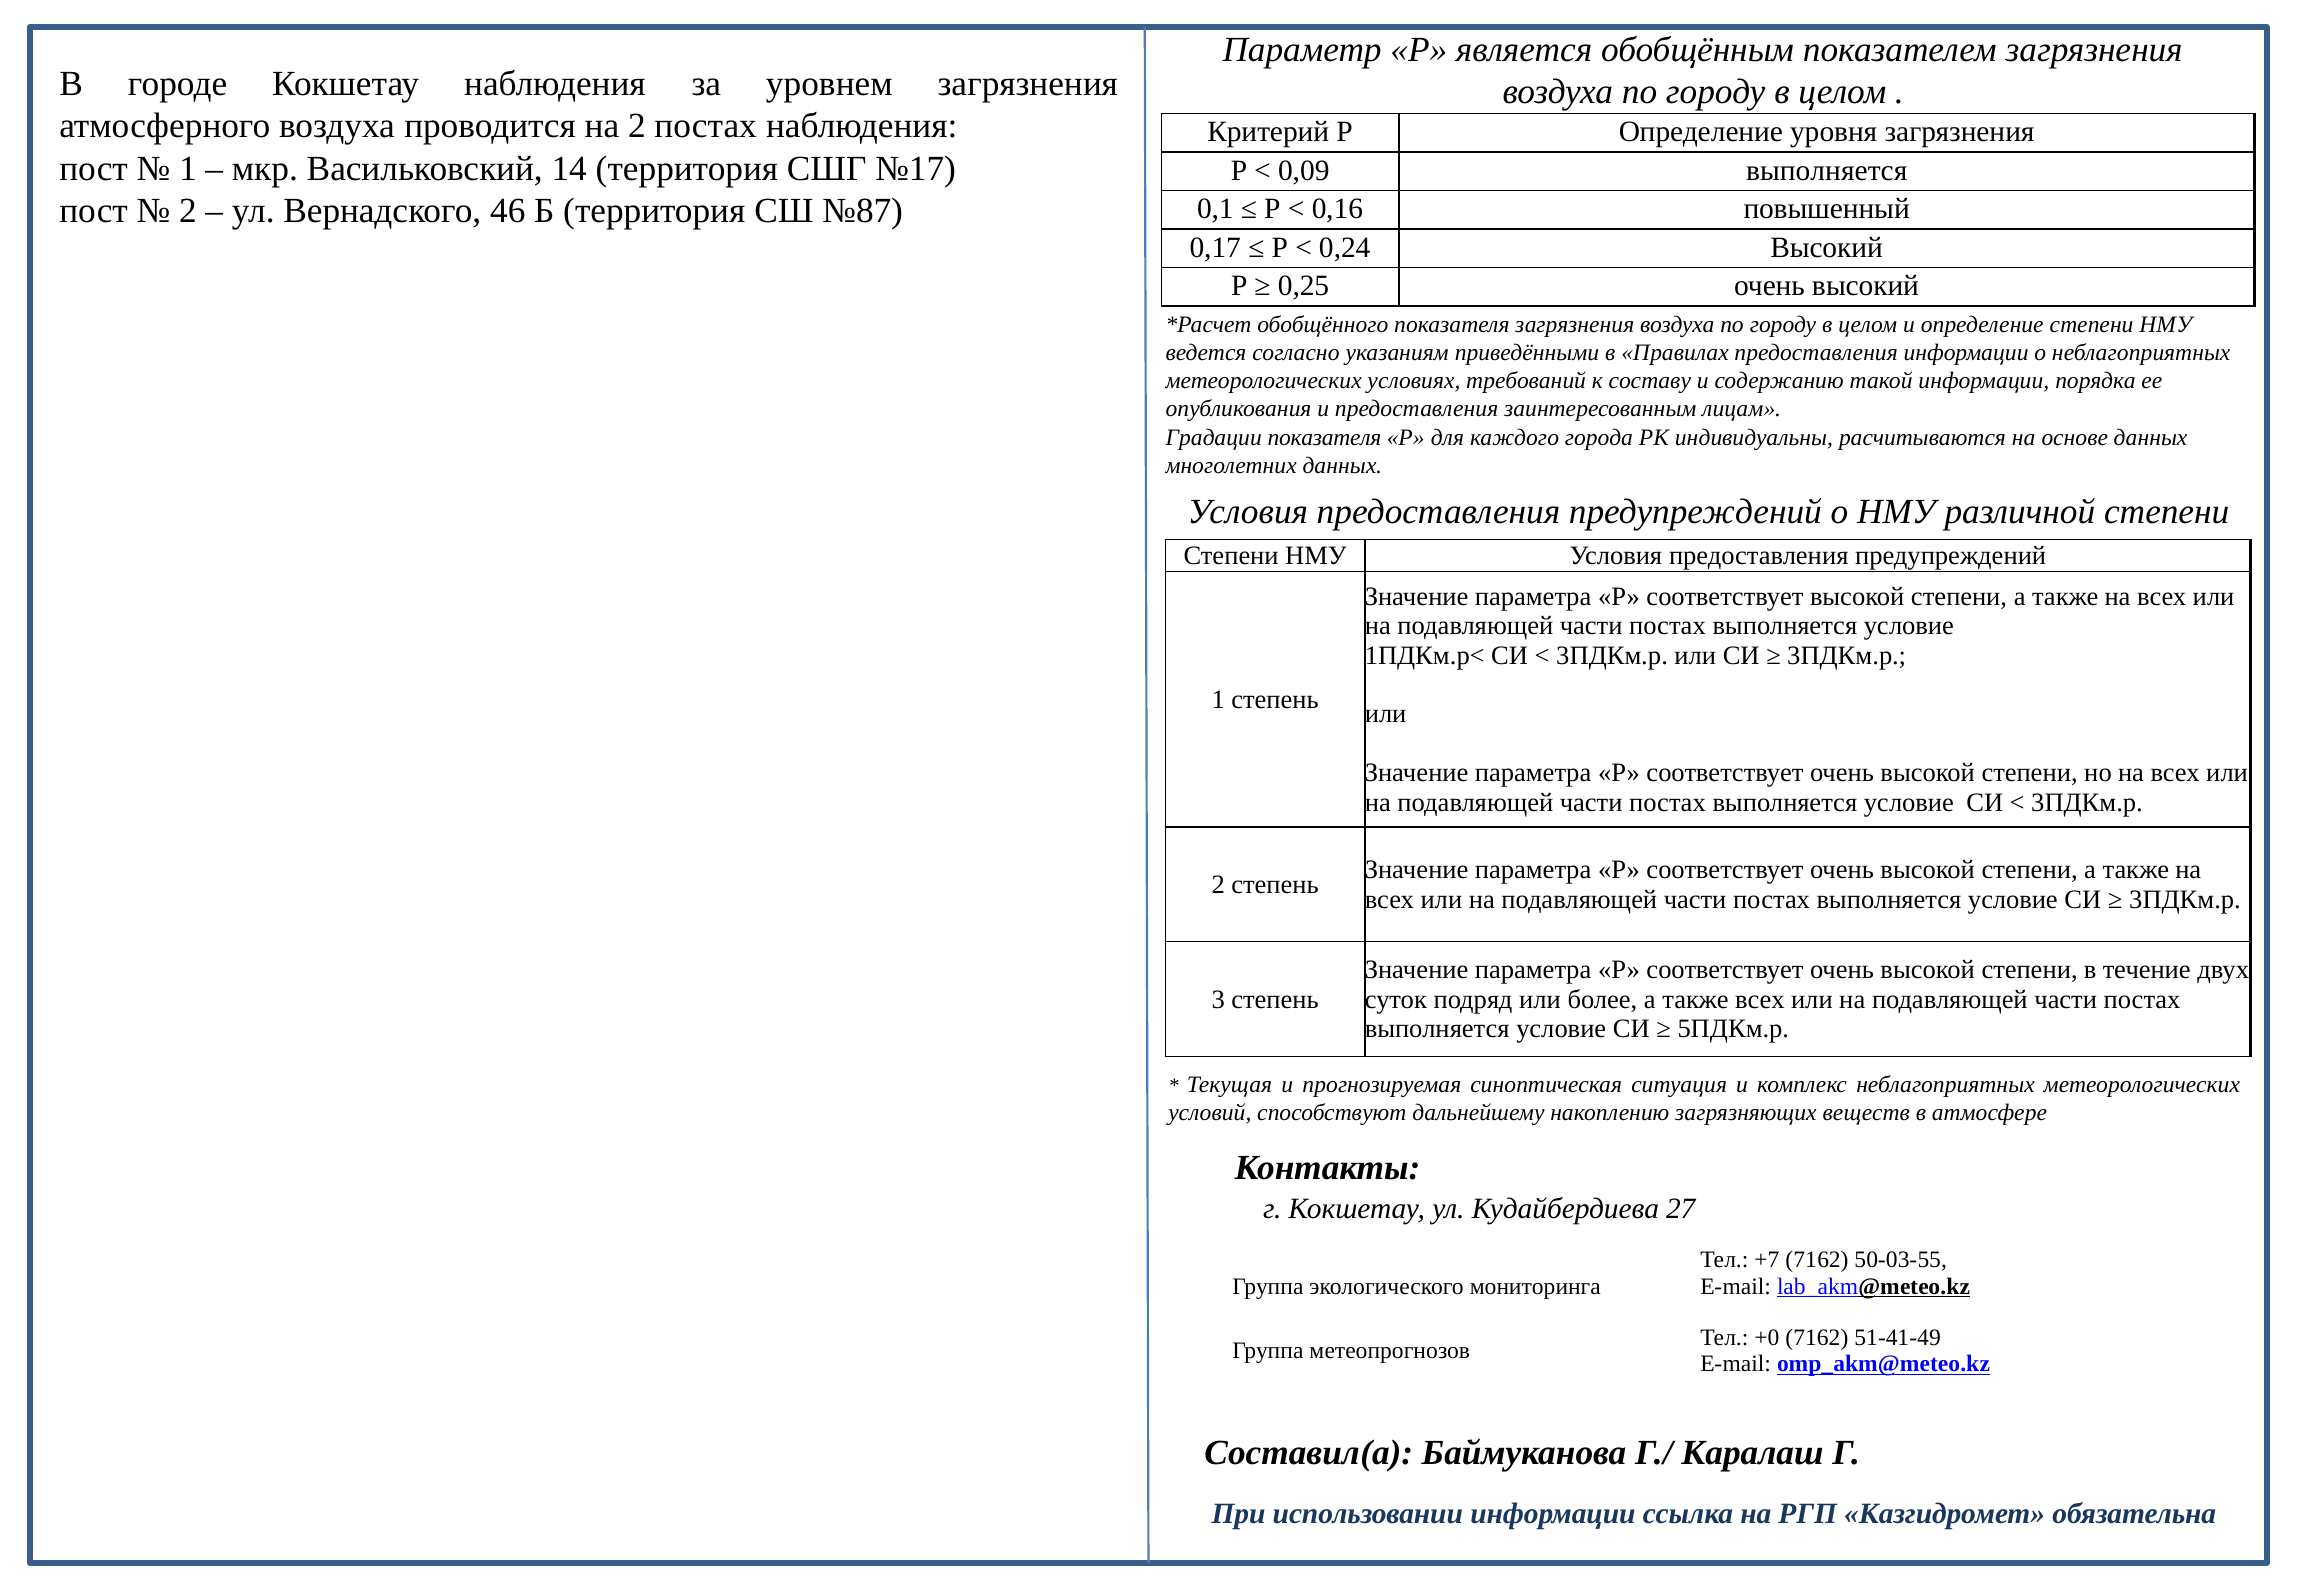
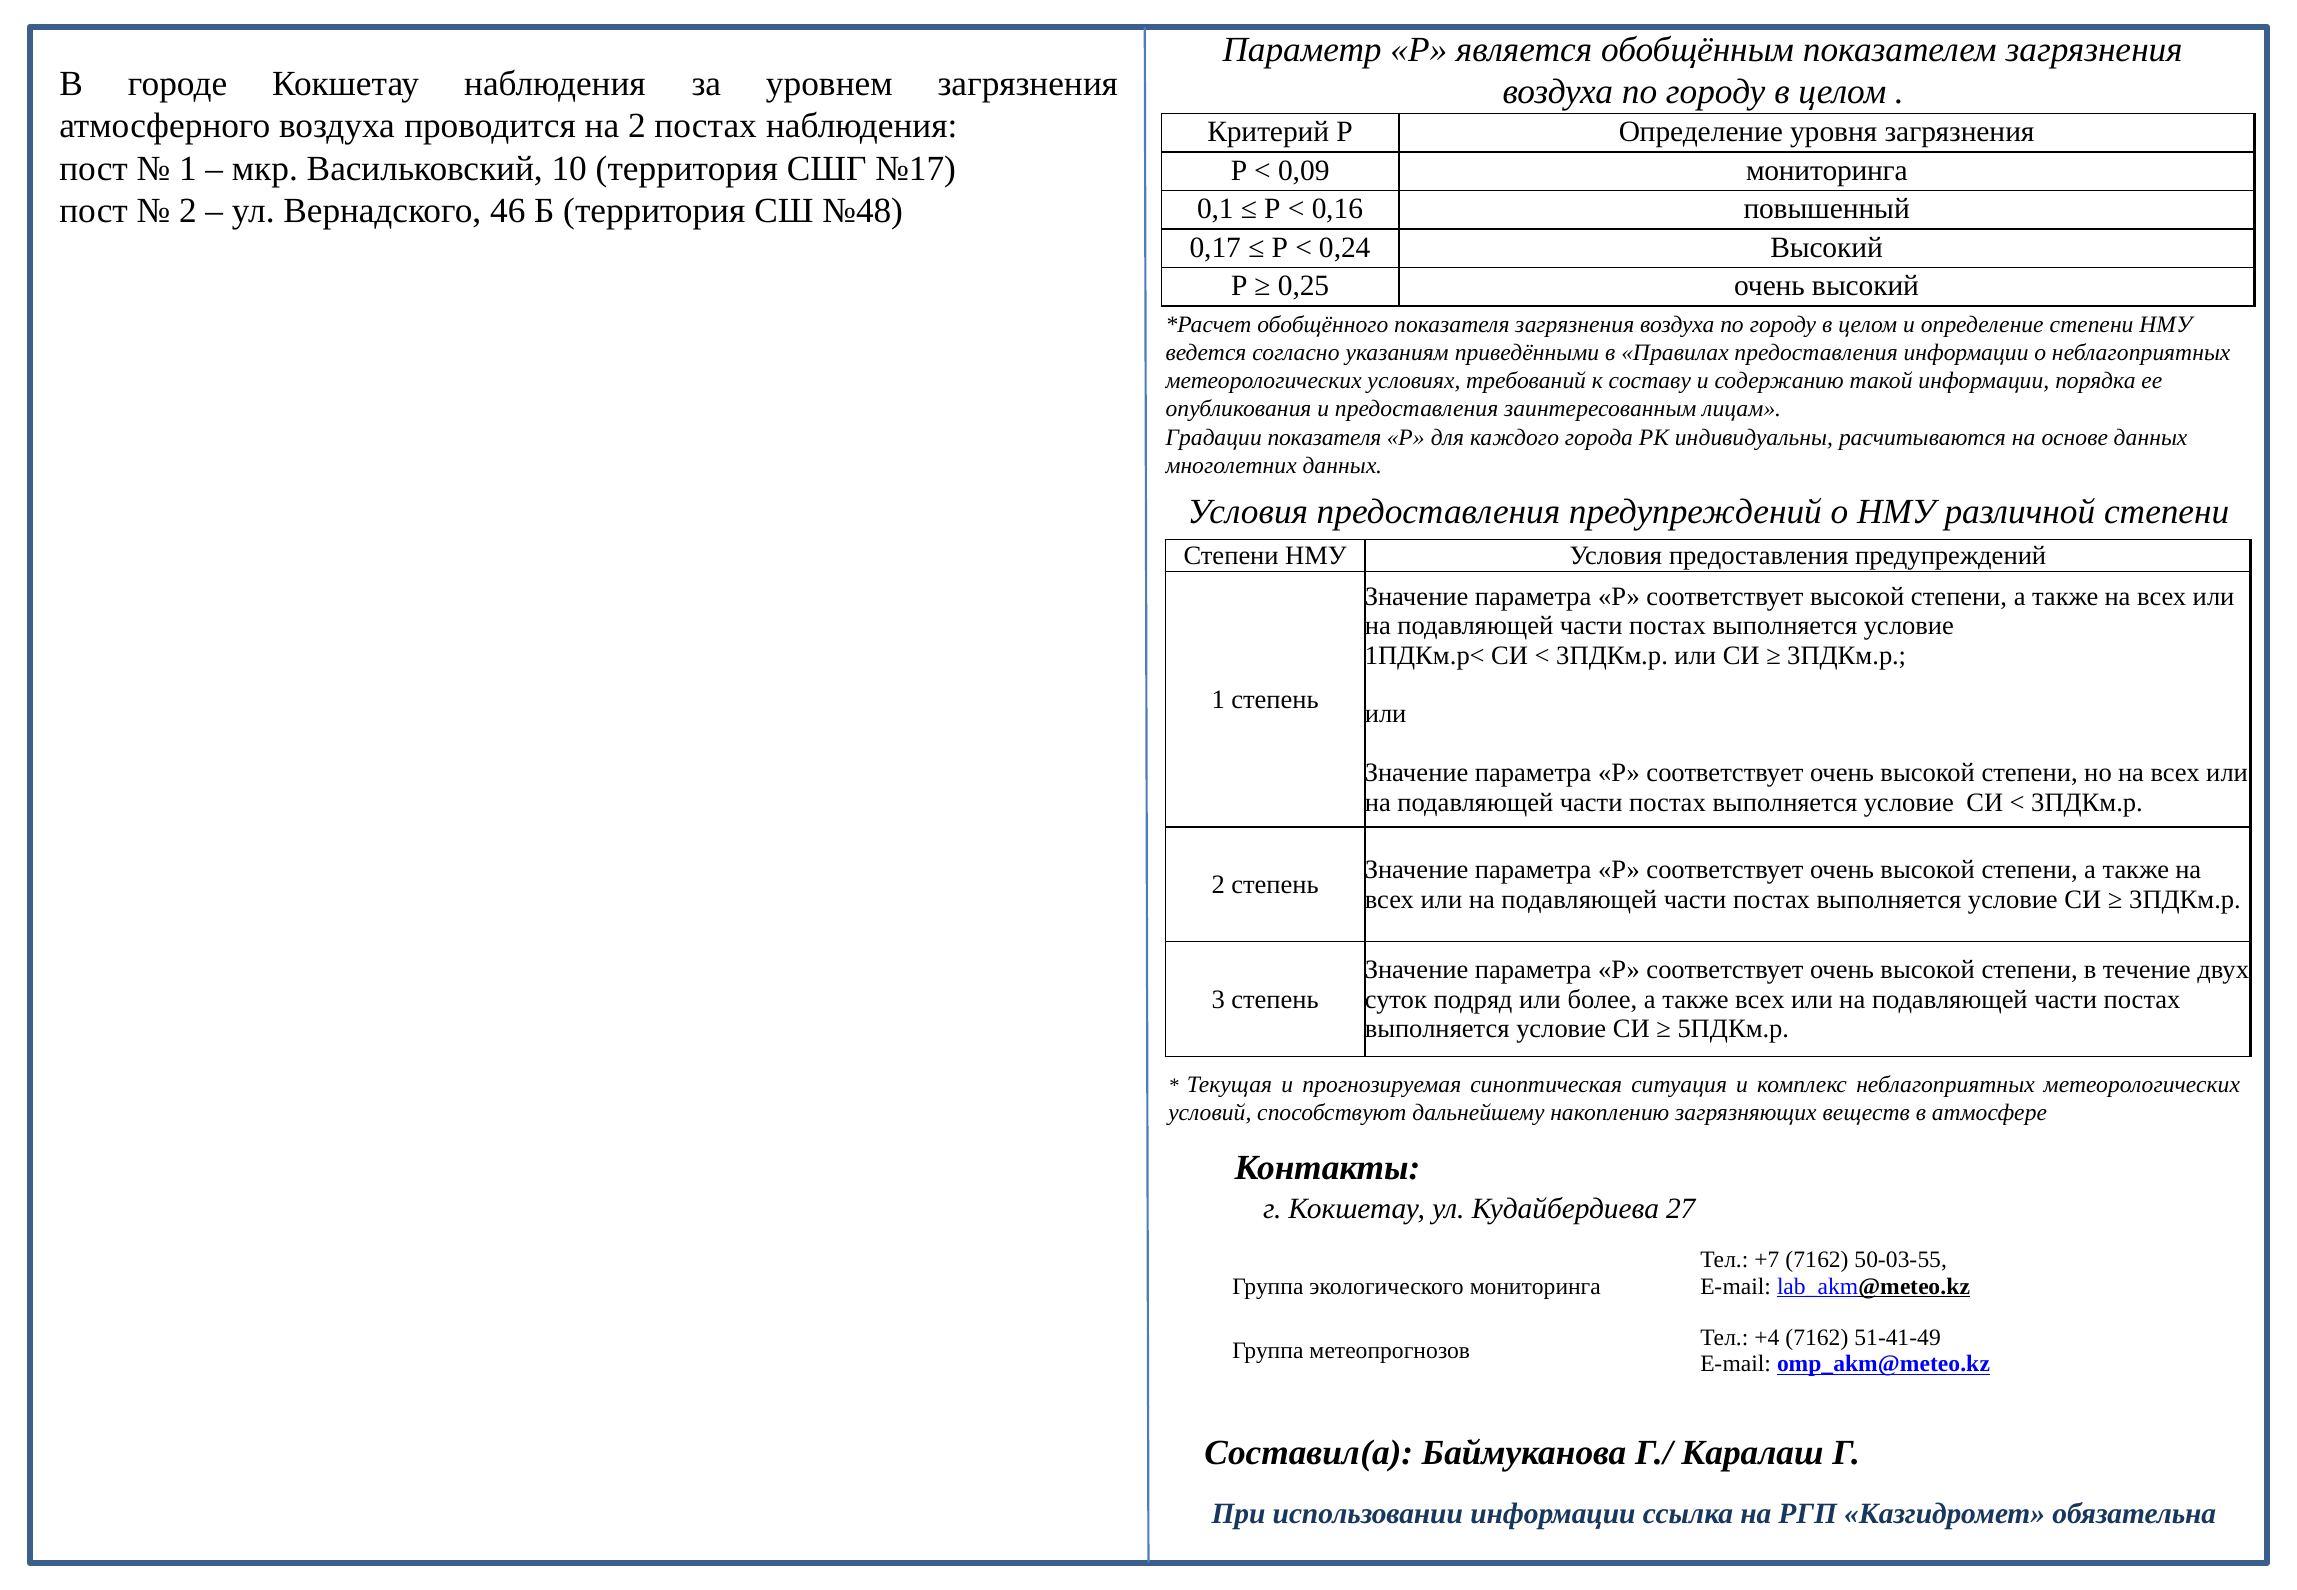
14: 14 -> 10 (569, 168)
0,09 выполняется: выполняется -> мониторинга (1827, 171)
№87: №87 -> №48 (863, 211)
+0: +0 -> +4 (1767, 1338)
